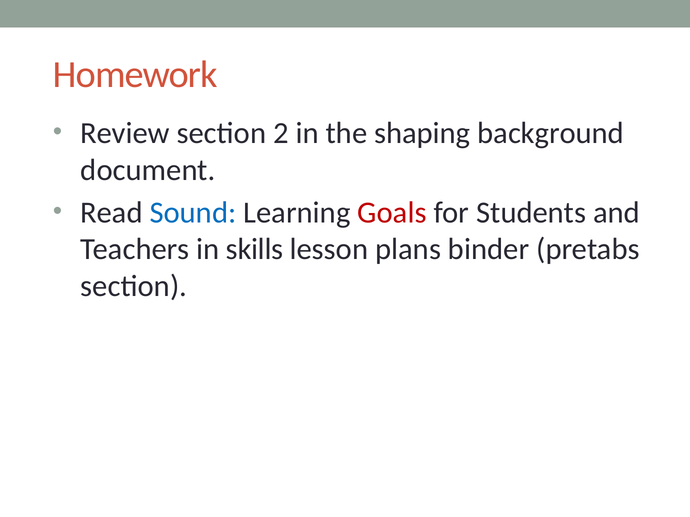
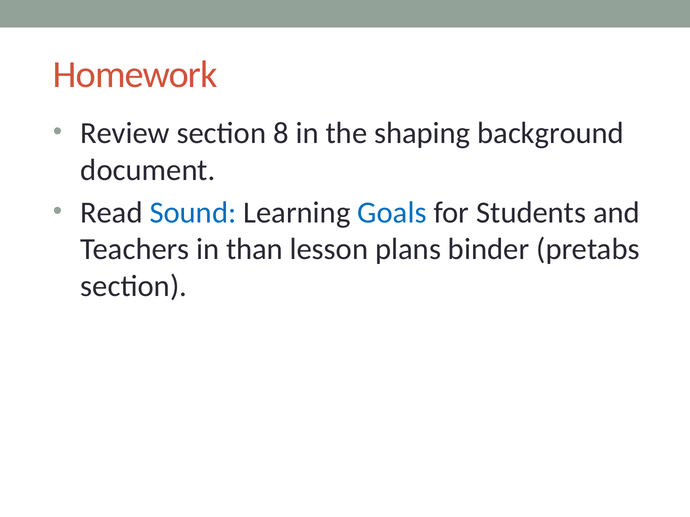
2: 2 -> 8 (281, 133)
Goals colour: red -> blue (392, 213)
skills: skills -> than (255, 249)
